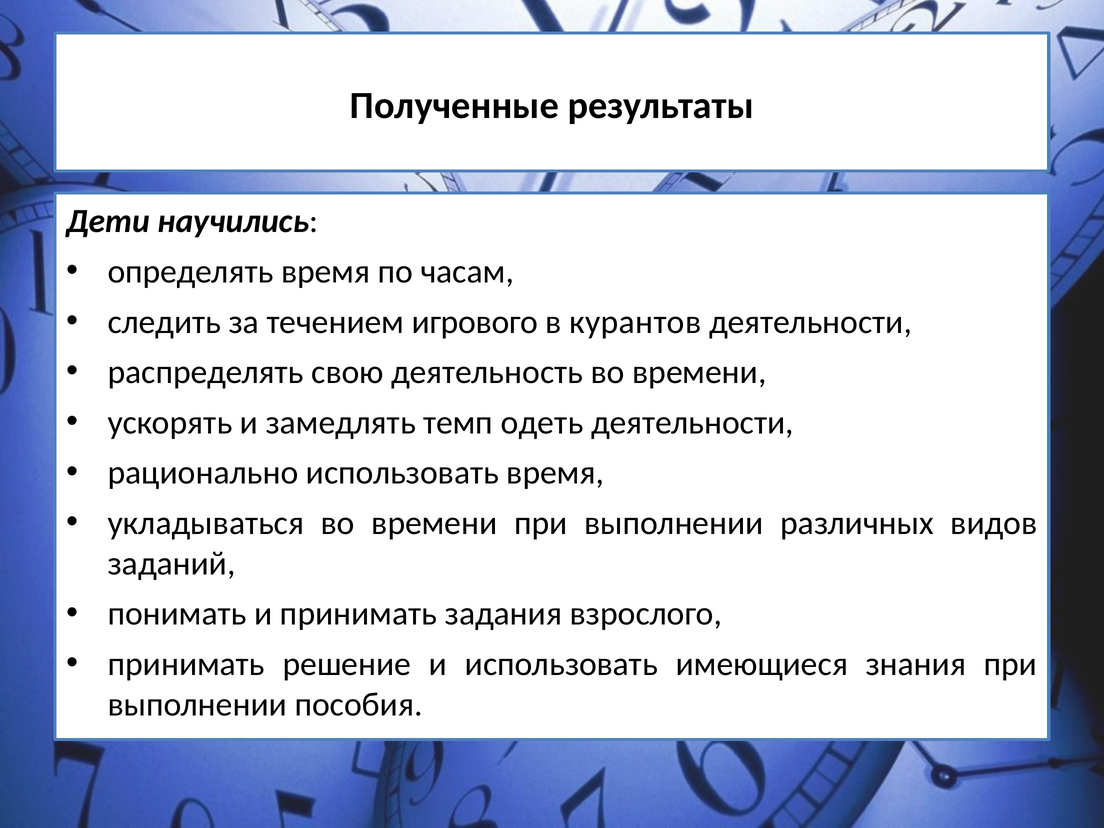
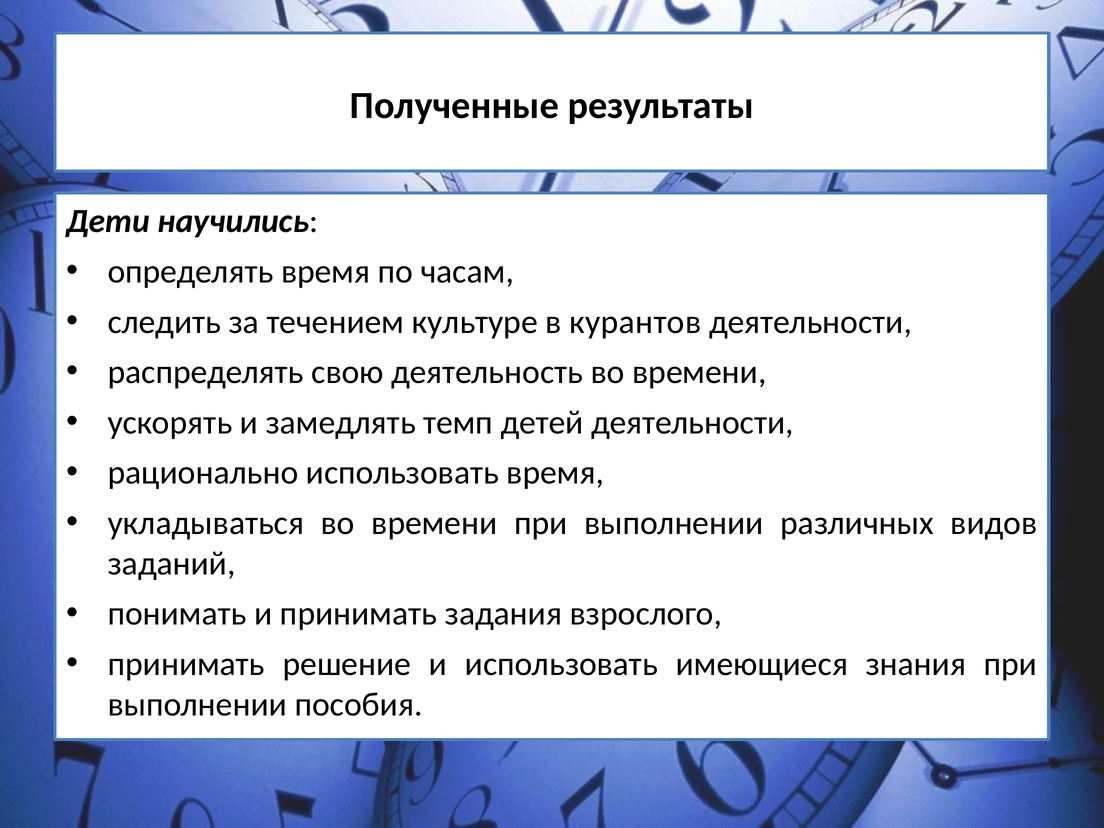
игрового: игрового -> культуре (475, 322)
одеть: одеть -> детей (542, 422)
